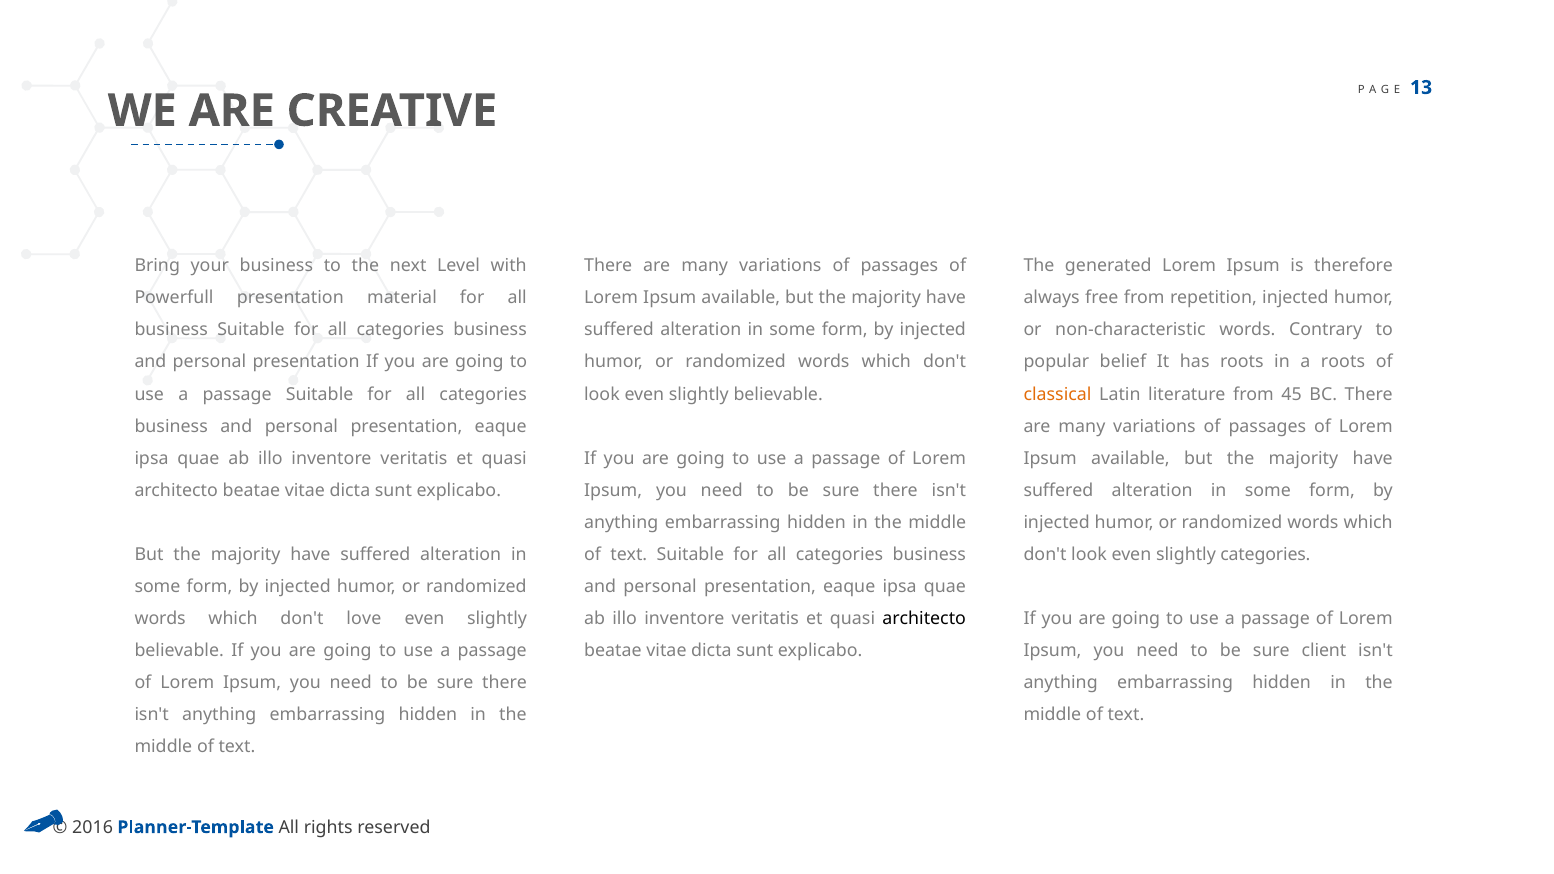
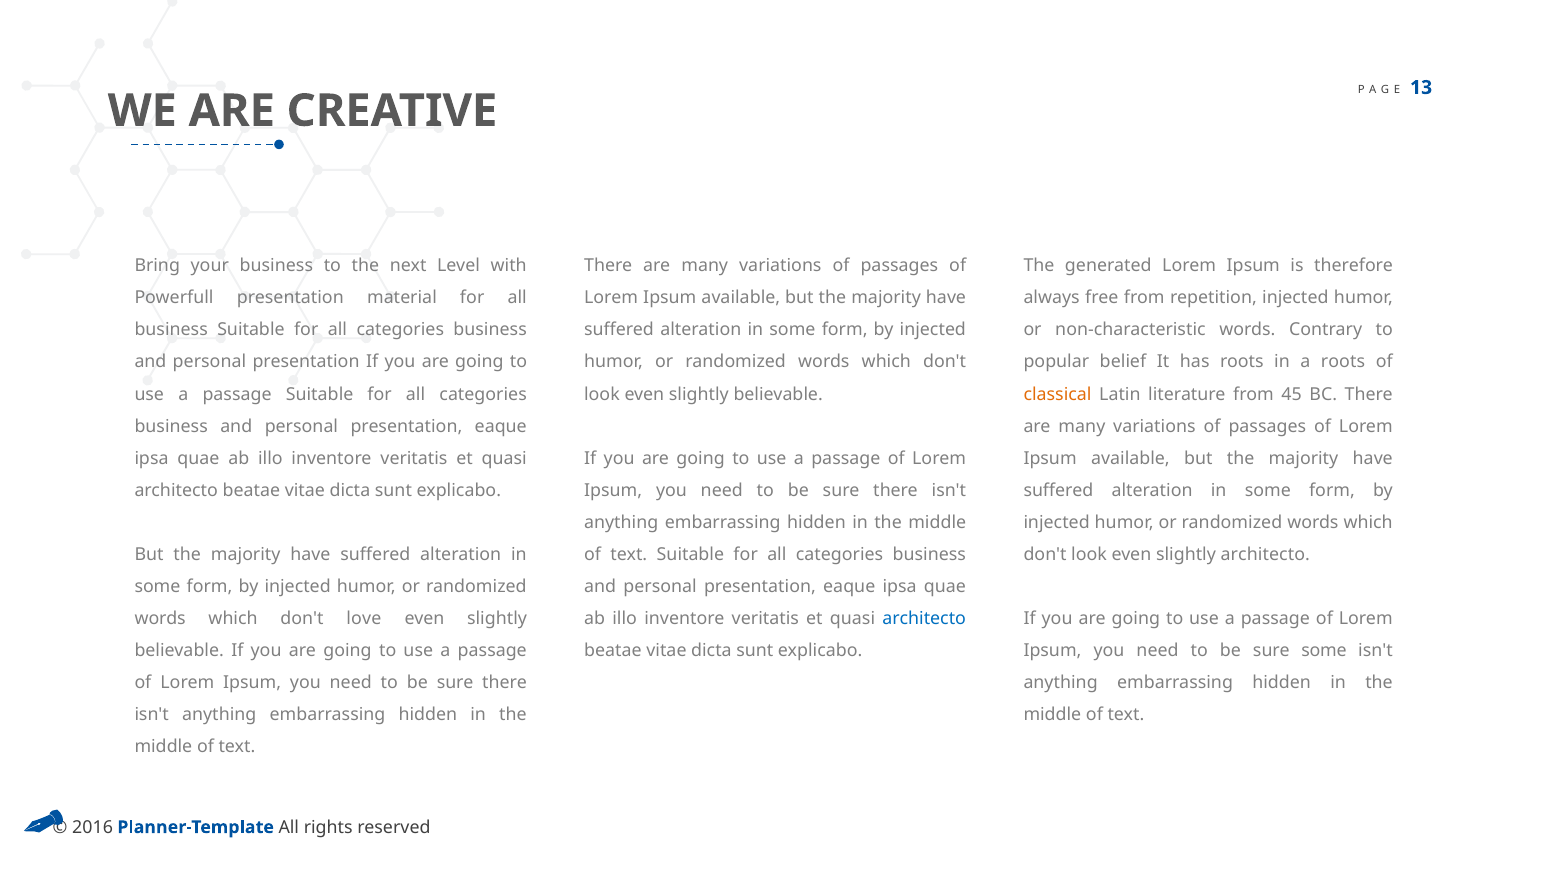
slightly categories: categories -> architecto (1265, 555)
architecto colour: black -> blue (924, 619)
sure client: client -> some (1324, 651)
